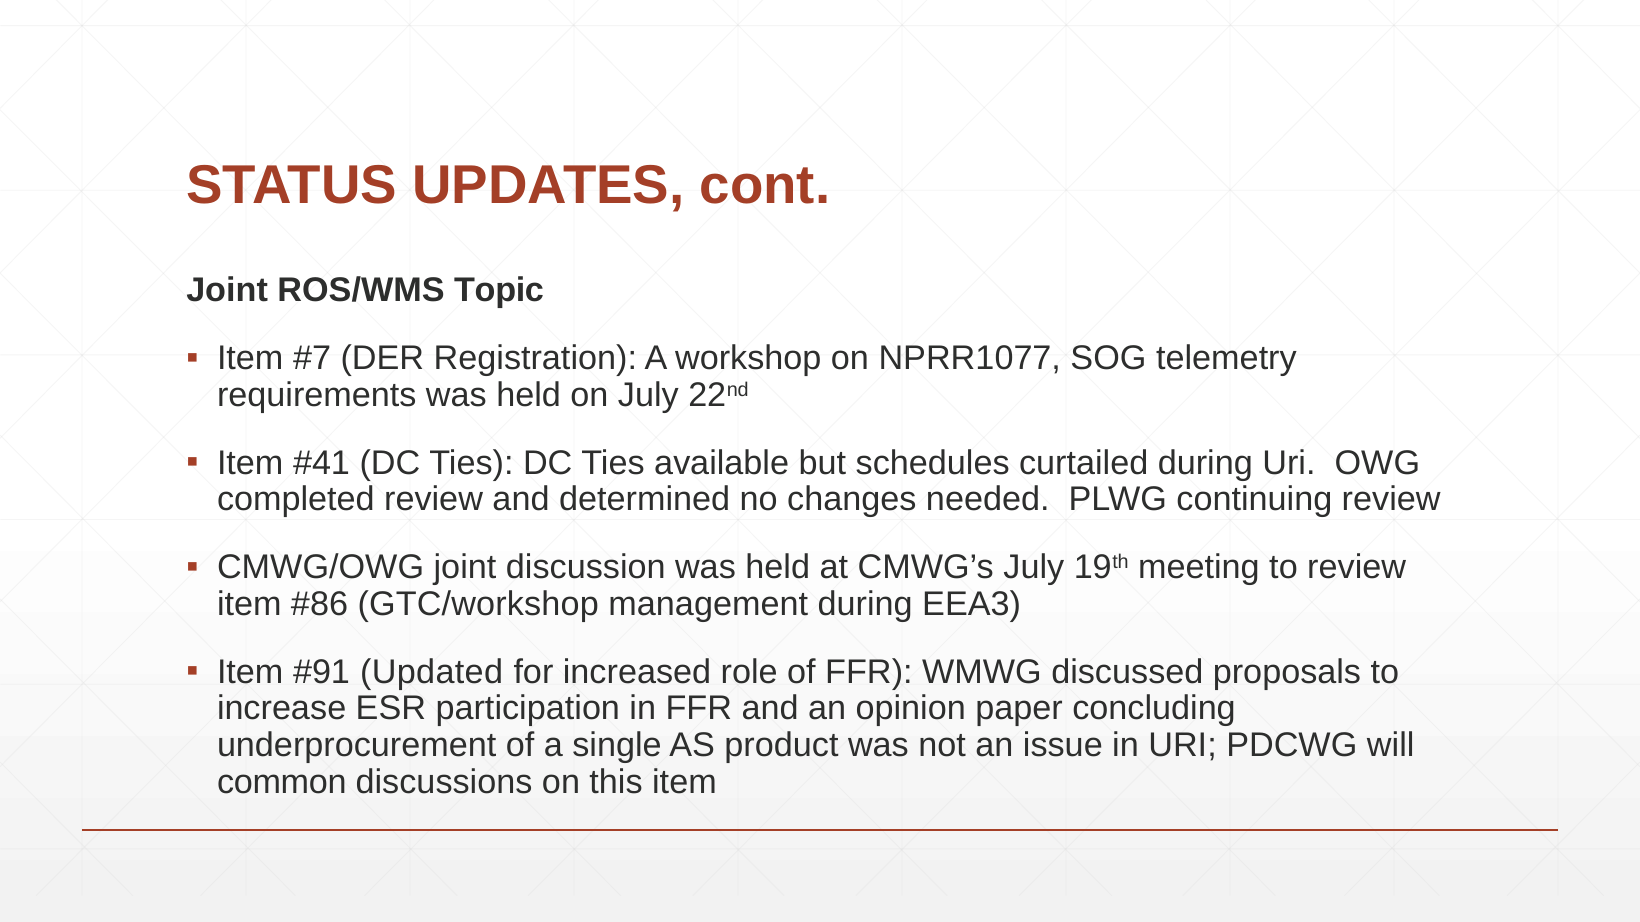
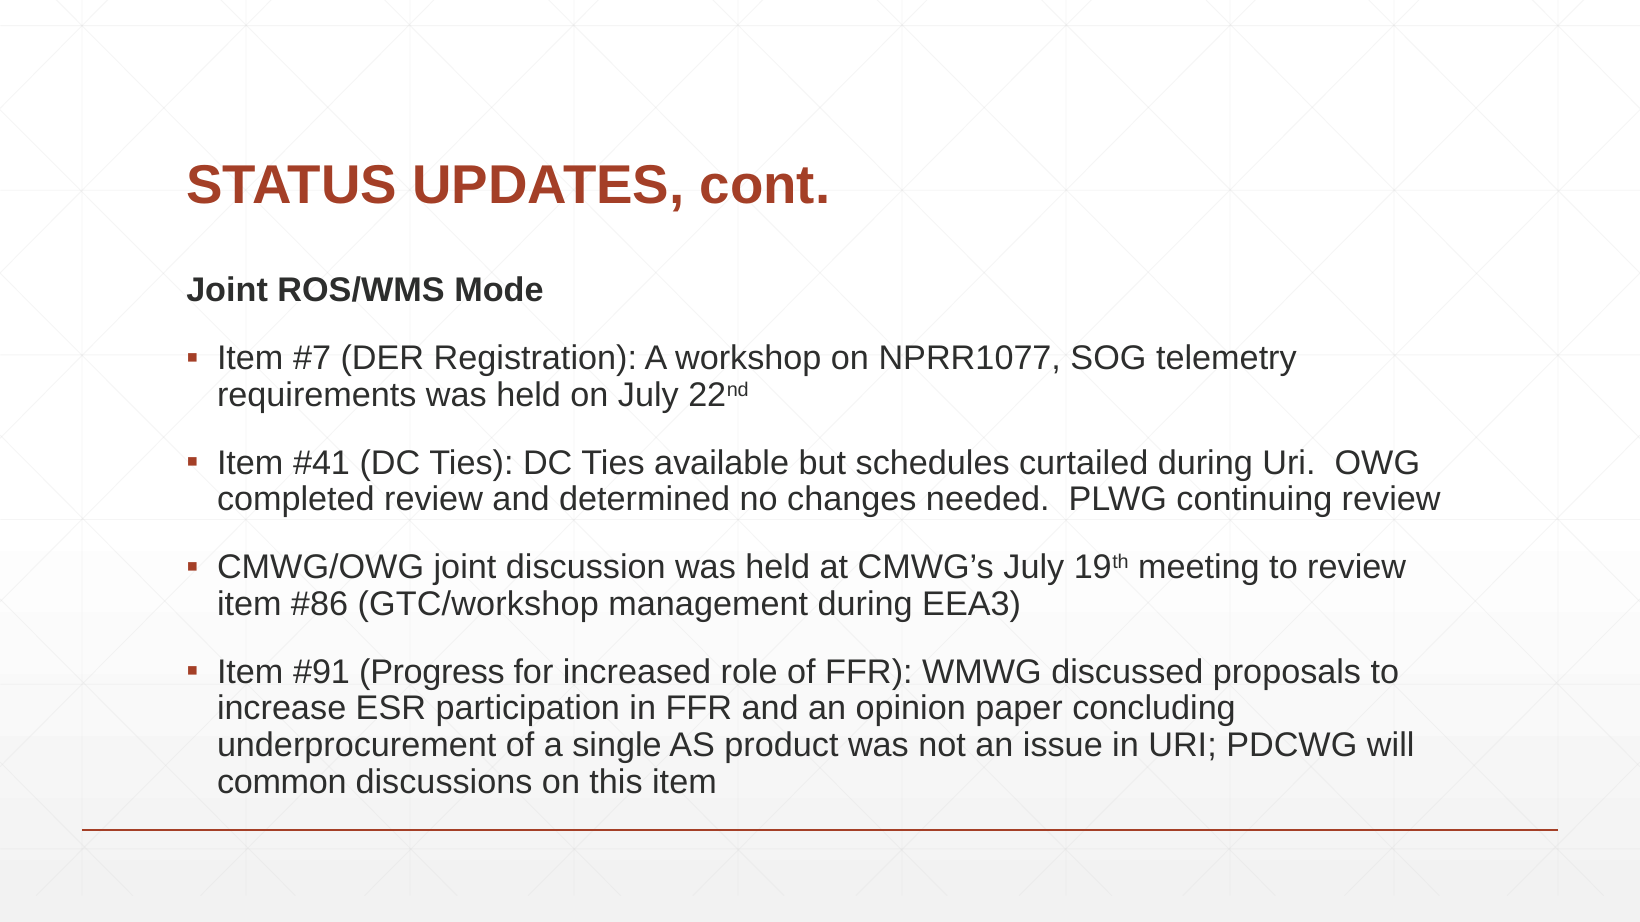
Topic: Topic -> Mode (499, 291)
Updated: Updated -> Progress (432, 672)
